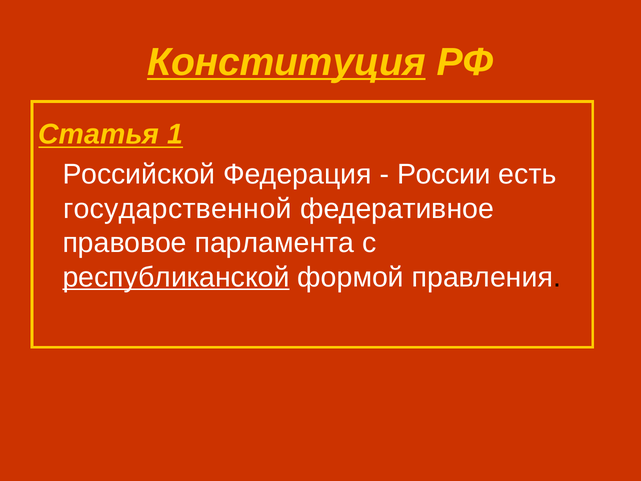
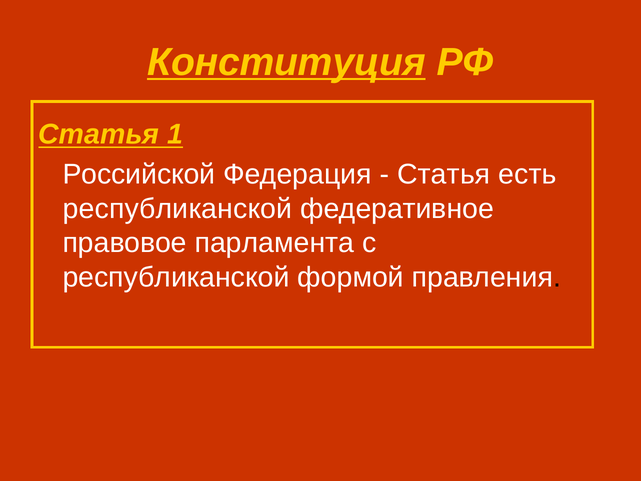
России: России -> Статья (444, 174)
государственной: государственной -> республиканской (177, 209)
республиканской underline: present -> none (176, 277)
